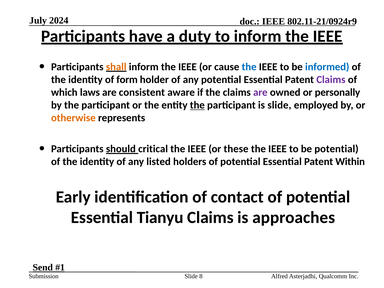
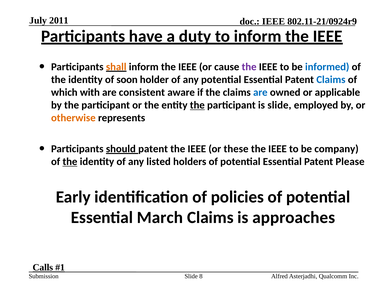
2024: 2024 -> 2011 (59, 20)
the colour: blue -> purple (249, 67)
form: form -> soon (127, 80)
Claims colour: purple -> blue (331, 80)
laws: laws -> with (90, 92)
are colour: purple -> blue (260, 92)
personally: personally -> applicable (337, 92)
should critical: critical -> patent (153, 149)
be potential: potential -> company (336, 149)
the underline: none -> present (70, 162)
Within: Within -> Please (350, 162)
contact: contact -> policies (237, 197)
Tianyu: Tianyu -> March (160, 217)
Send: Send -> Calls (43, 268)
